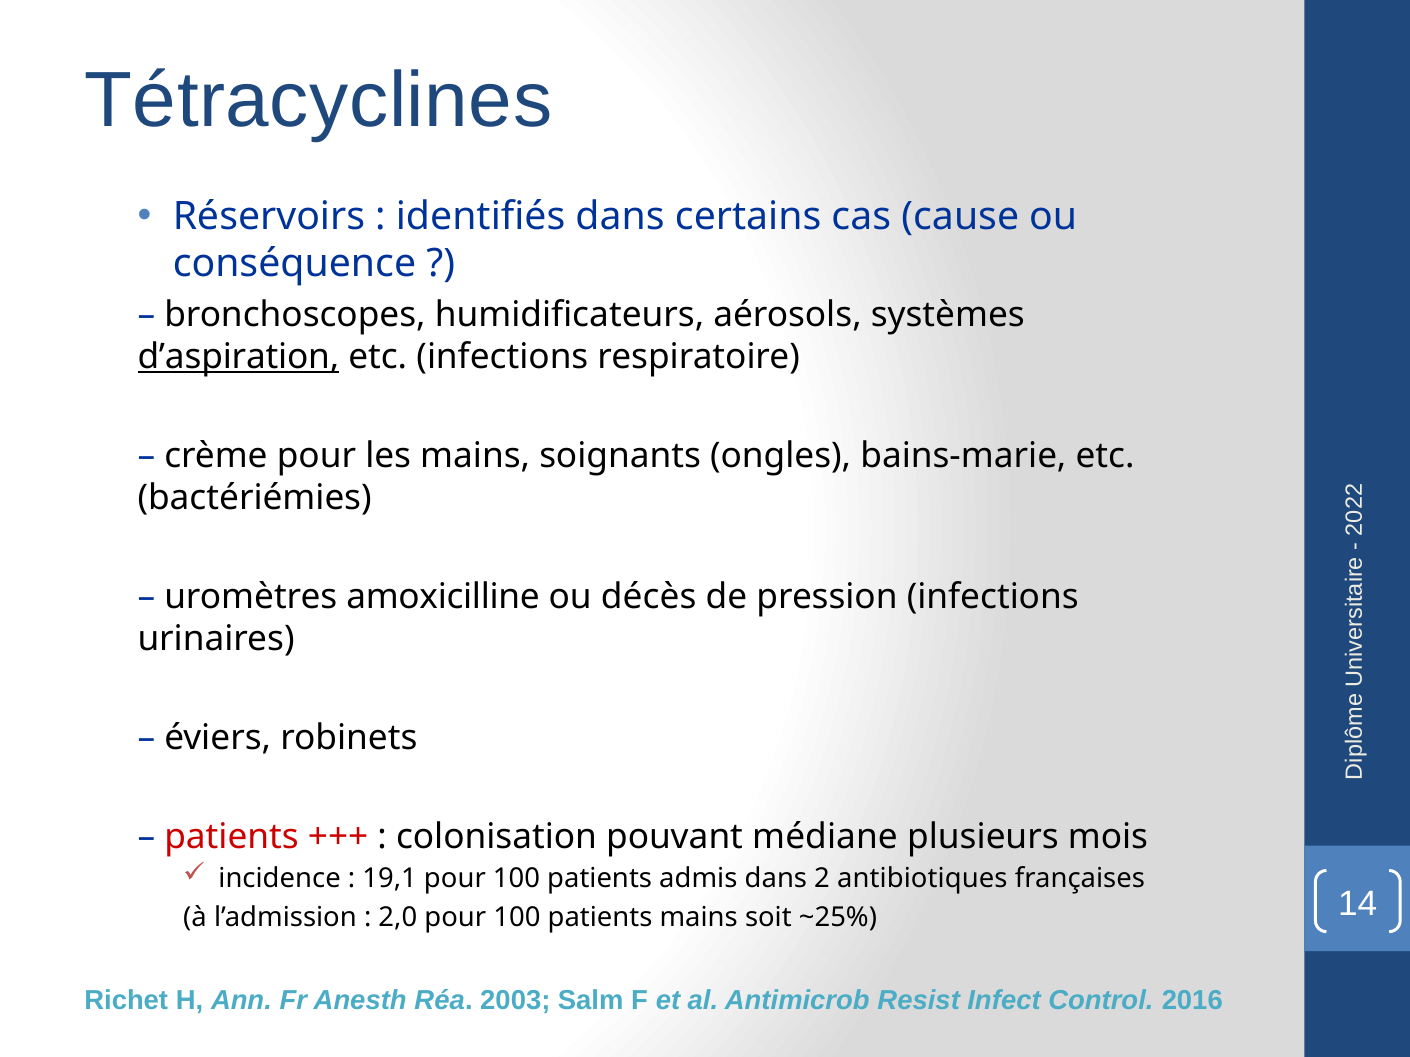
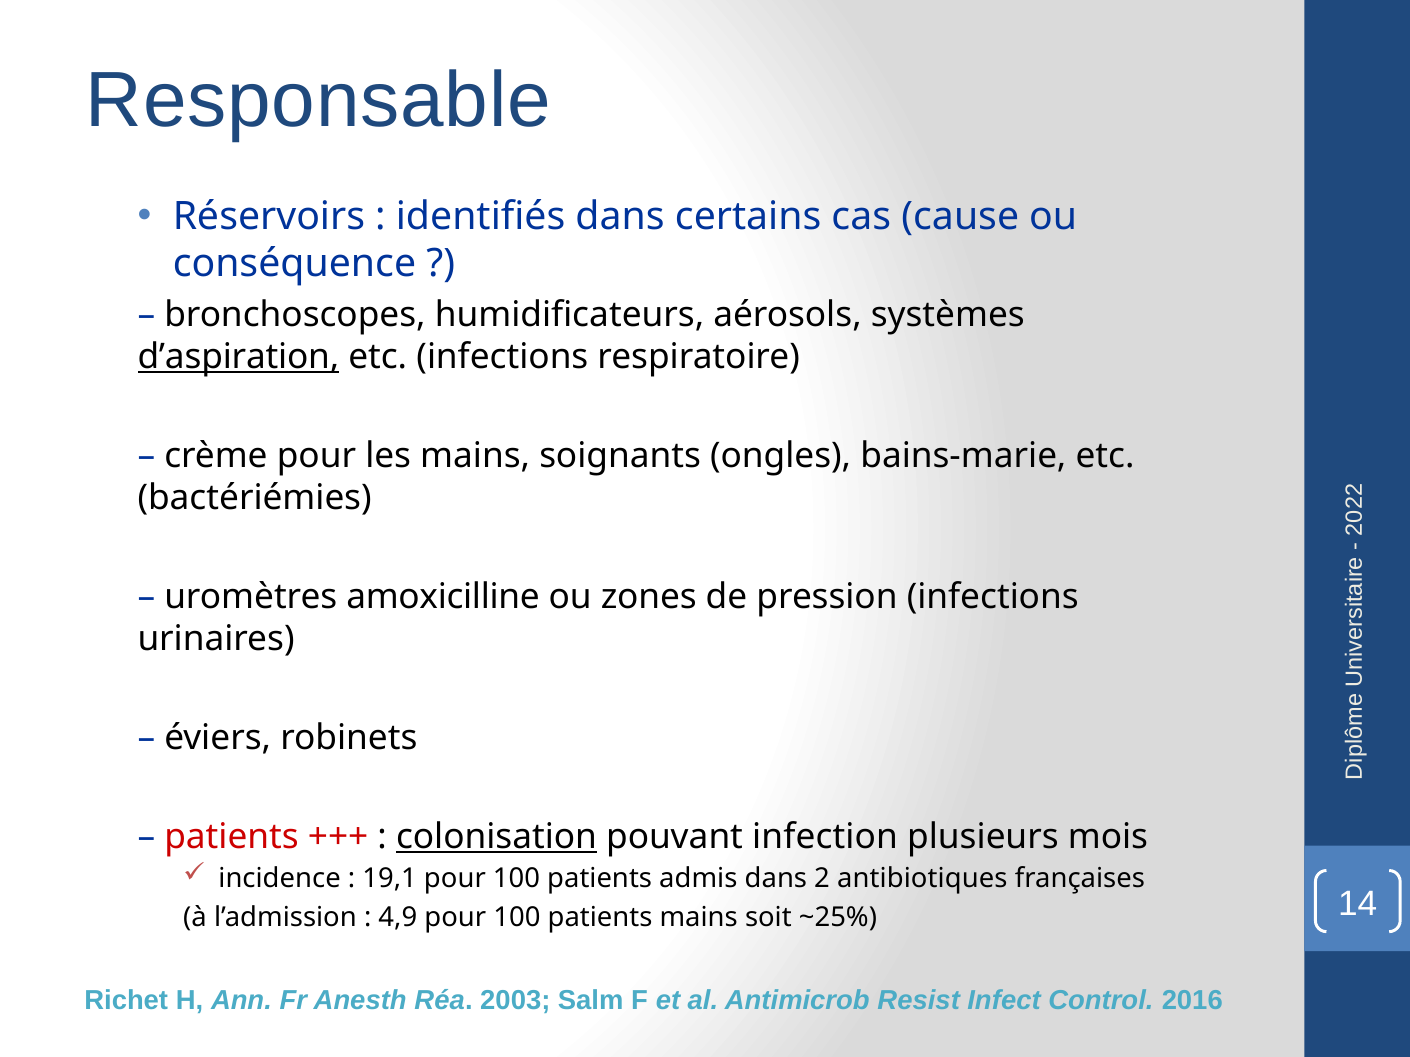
Tétracyclines: Tétracyclines -> Responsable (318, 101)
décès: décès -> zones (649, 597)
colonisation underline: none -> present (496, 837)
médiane: médiane -> infection (825, 837)
2,0: 2,0 -> 4,9 (398, 918)
